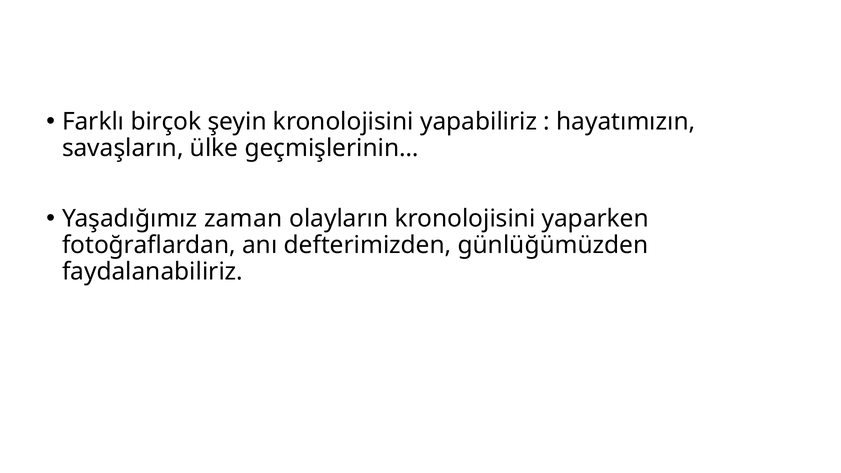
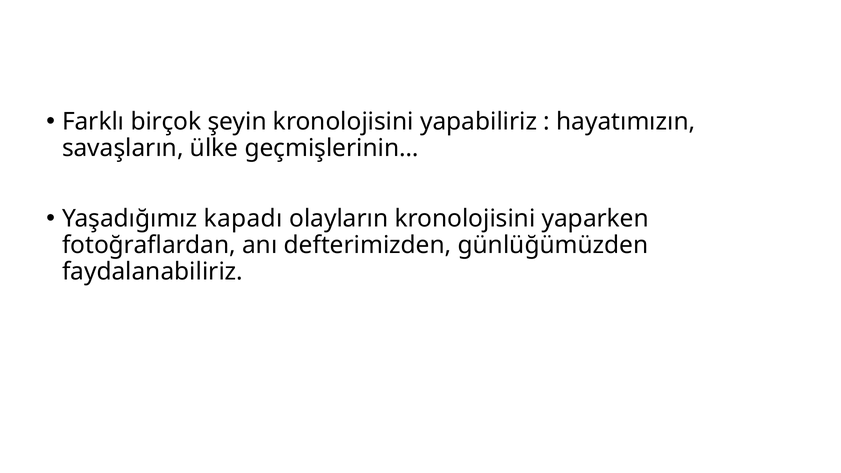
zaman: zaman -> kapadı (243, 219)
